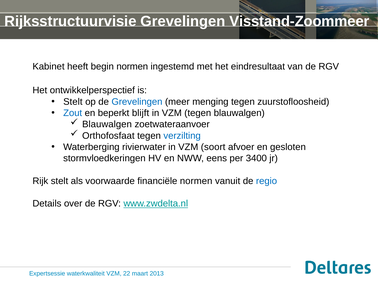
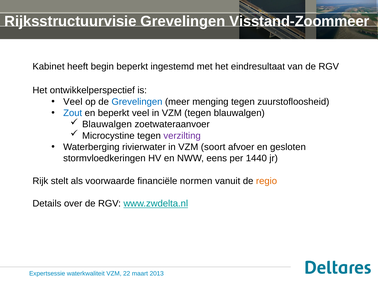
begin normen: normen -> beperkt (132, 67)
Stelt: Stelt -> Veel (73, 102)
beperkt blijft: blijft -> veel (141, 113)
Orthofosfaat: Orthofosfaat -> Microcystine (108, 136)
verzilting colour: blue -> purple (182, 136)
3400: 3400 -> 1440 (256, 159)
regio colour: blue -> orange (267, 181)
